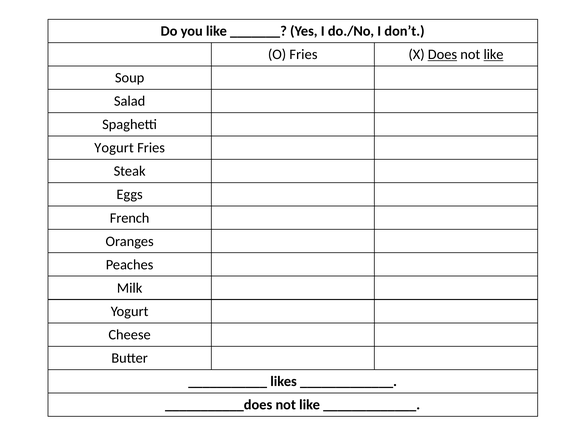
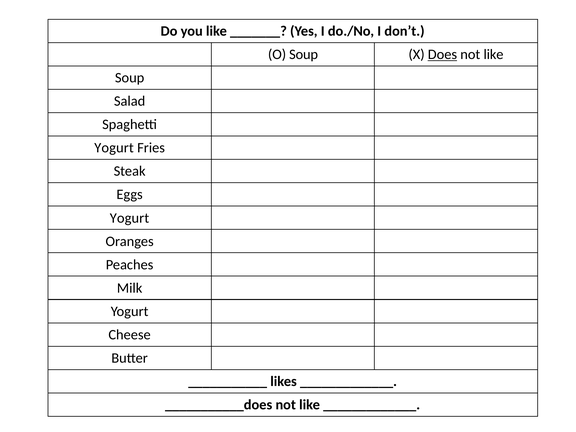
O Fries: Fries -> Soup (304, 54)
like underline: present -> none (494, 54)
French: French -> Yogurt (130, 218)
